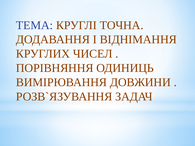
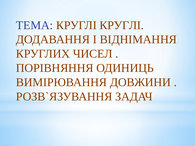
КРУГЛІ ТОЧНА: ТОЧНА -> КРУГЛІ (122, 25)
